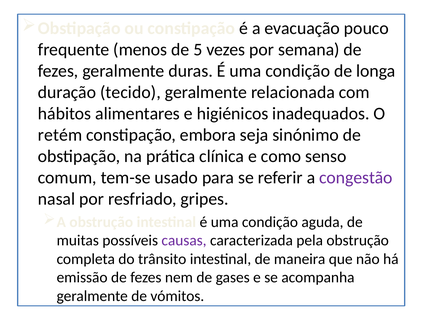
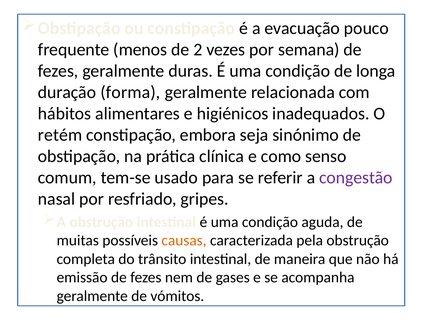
5: 5 -> 2 (198, 50)
tecido: tecido -> forma (130, 92)
causas colour: purple -> orange (184, 240)
